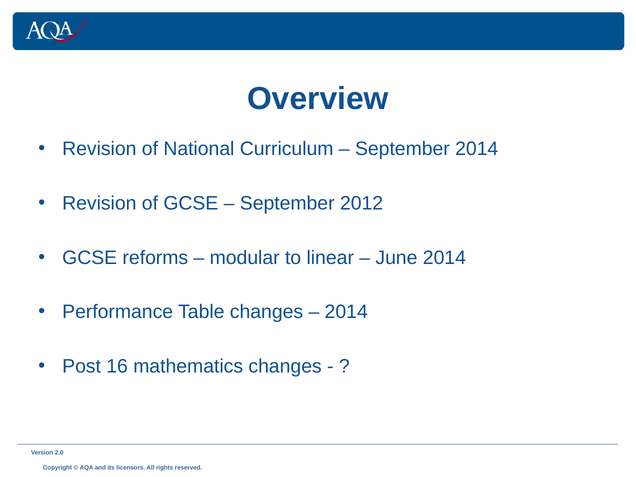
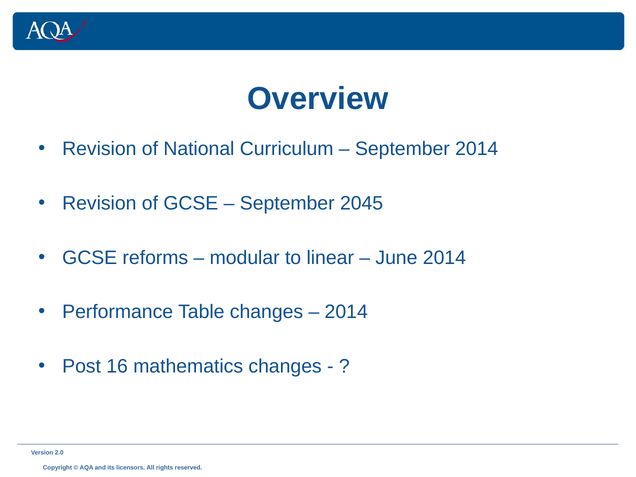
2012: 2012 -> 2045 (362, 203)
